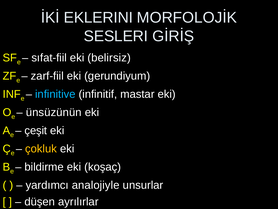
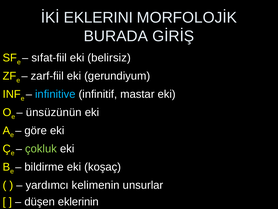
SESLERI: SESLERI -> BURADA (116, 36)
çeşit: çeşit -> göre (36, 130)
çokluk colour: yellow -> light green (41, 148)
analojiyle: analojiyle -> kelimenin (96, 185)
ayrılırlar: ayrılırlar -> eklerinin (78, 201)
